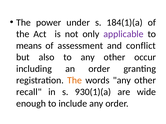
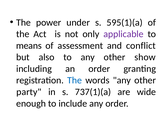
184(1)(a: 184(1)(a -> 595(1)(a (125, 23)
occur: occur -> show (145, 57)
The colour: orange -> blue (75, 81)
recall: recall -> party (29, 92)
930(1)(a: 930(1)(a -> 737(1)(a (93, 92)
